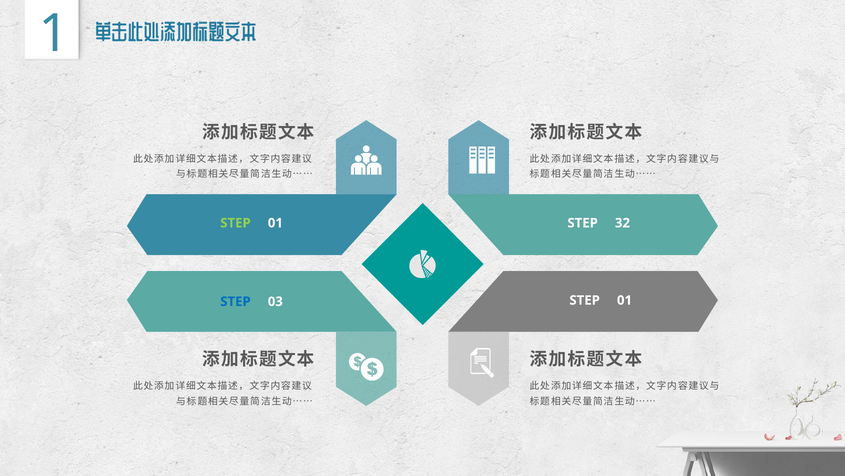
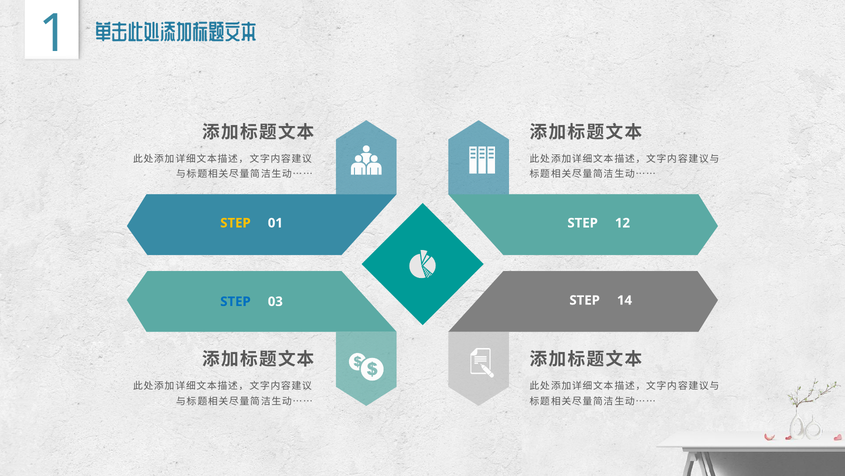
STEP colour: light green -> yellow (235, 223)
32: 32 -> 12 (623, 223)
01: 01 -> 14 (625, 300)
